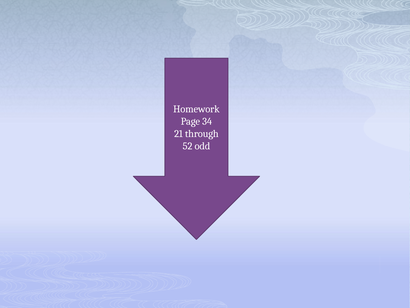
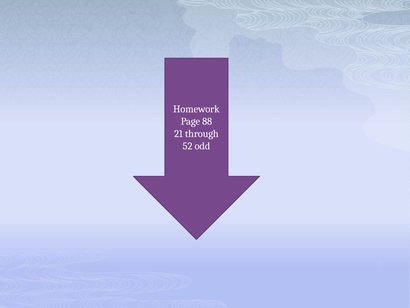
34: 34 -> 88 (207, 121)
